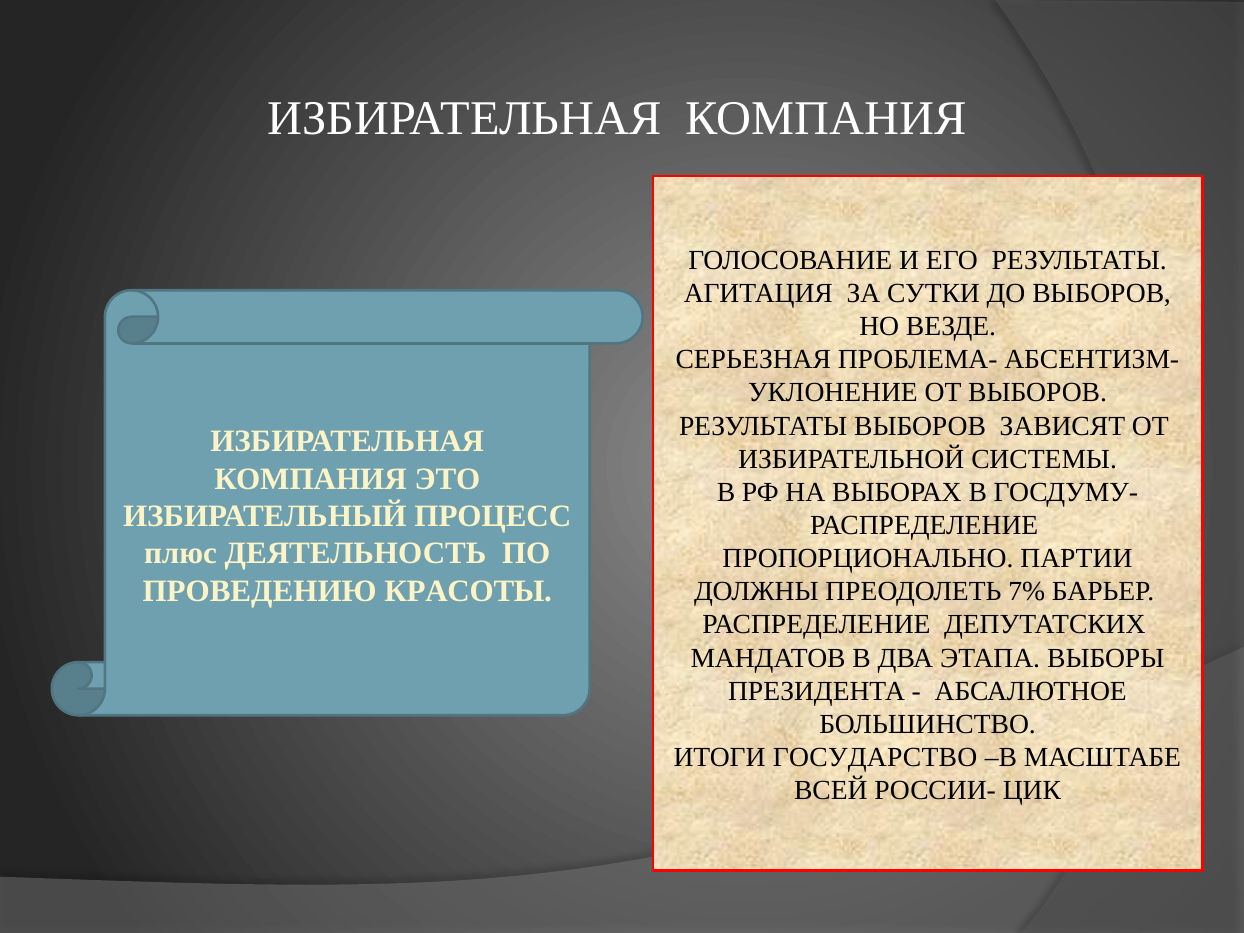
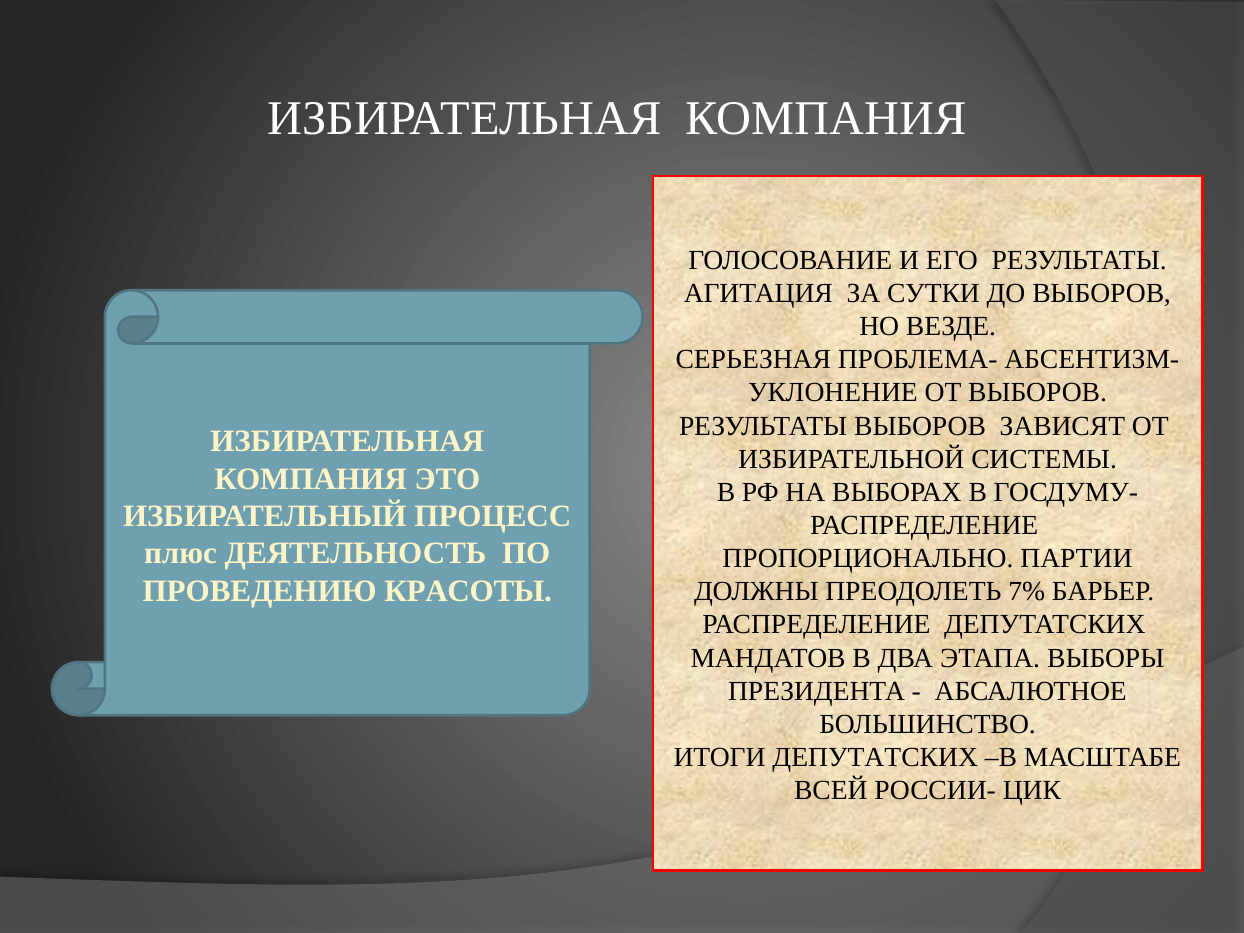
ИТОГИ ГОСУДАРСТВО: ГОСУДАРСТВО -> ДЕПУТАТСКИХ (875, 757)
